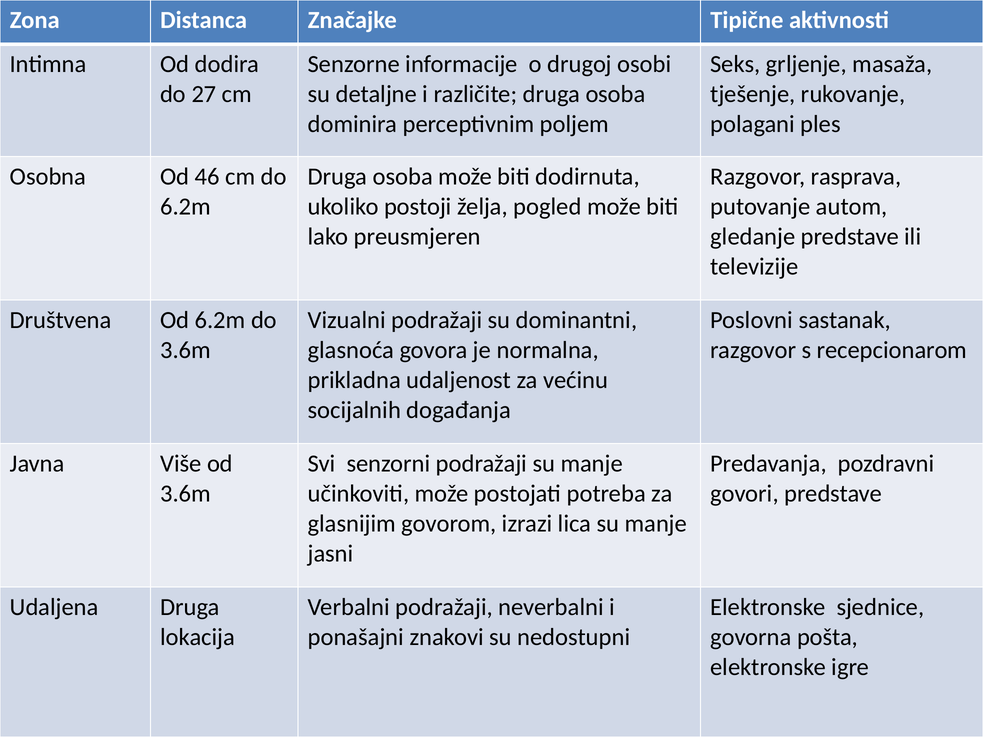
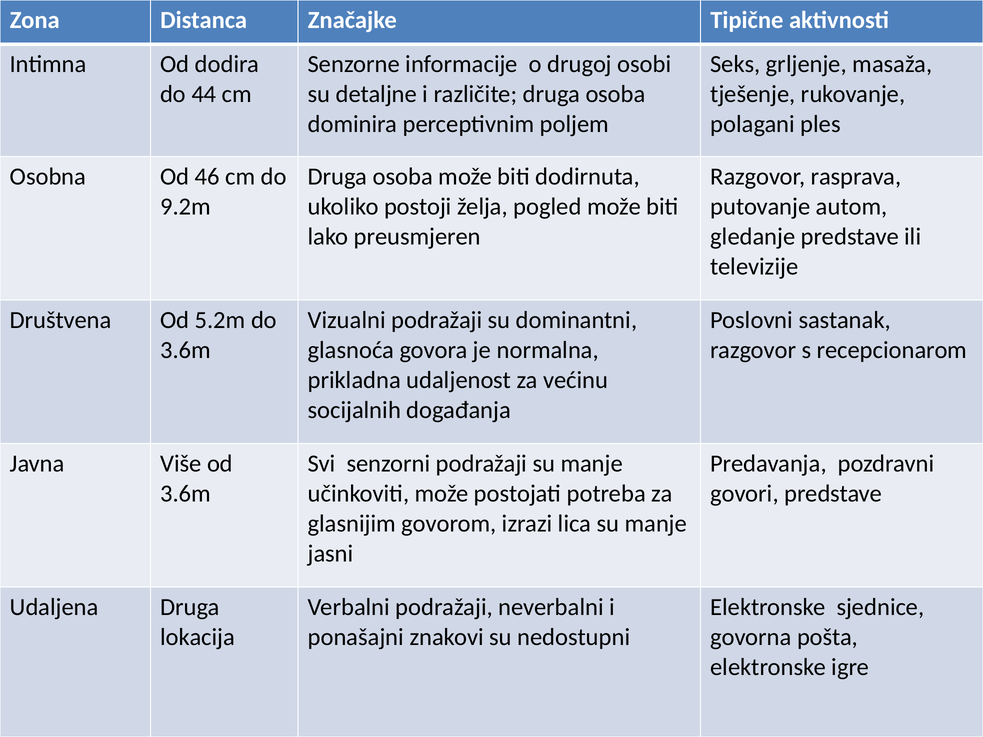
27: 27 -> 44 (204, 94)
6.2m: 6.2m -> 9.2m (186, 207)
Od 6.2m: 6.2m -> 5.2m (220, 320)
